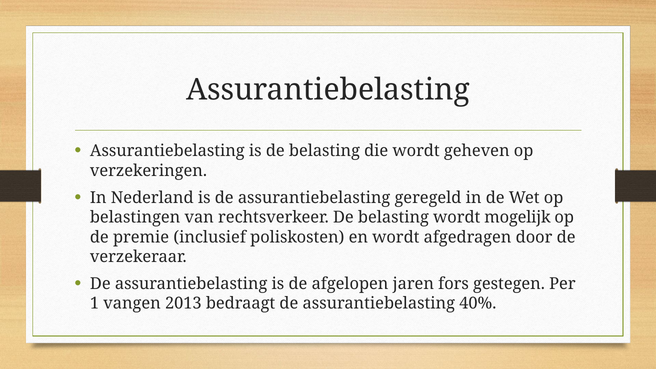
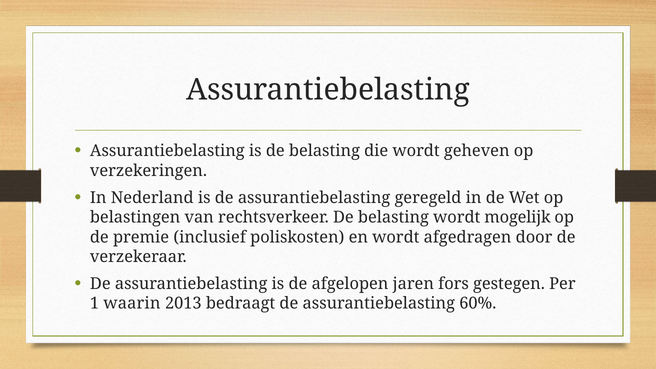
vangen: vangen -> waarin (132, 304)
40%: 40% -> 60% (478, 304)
